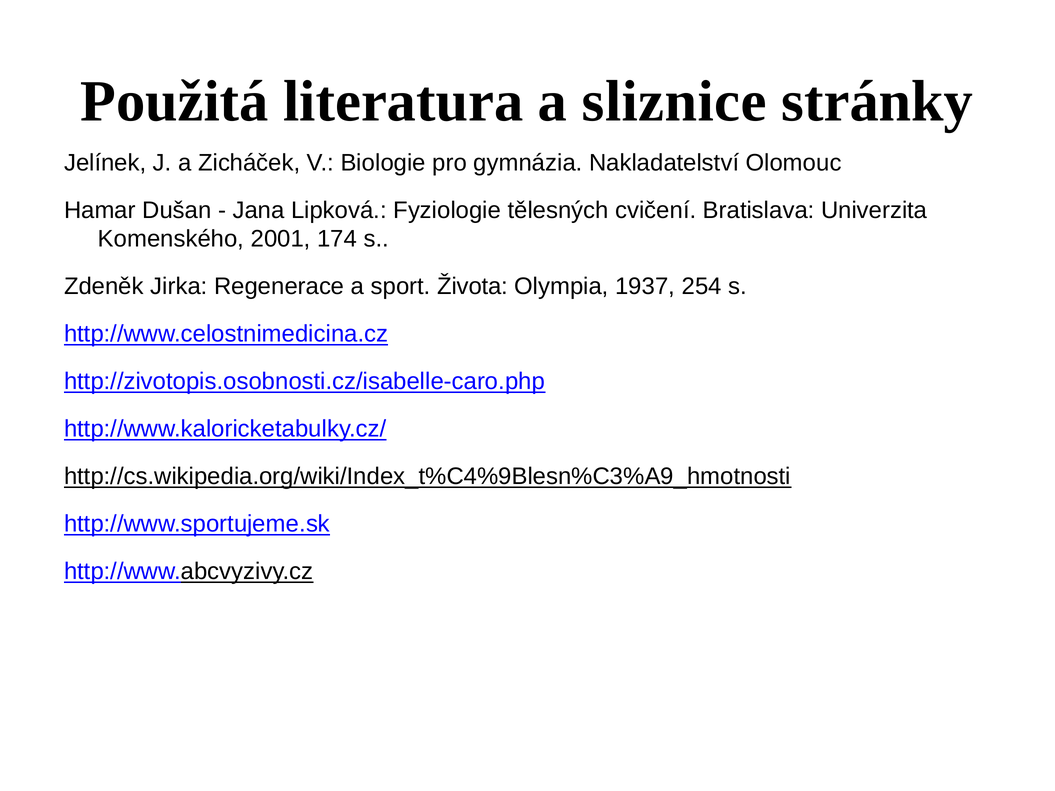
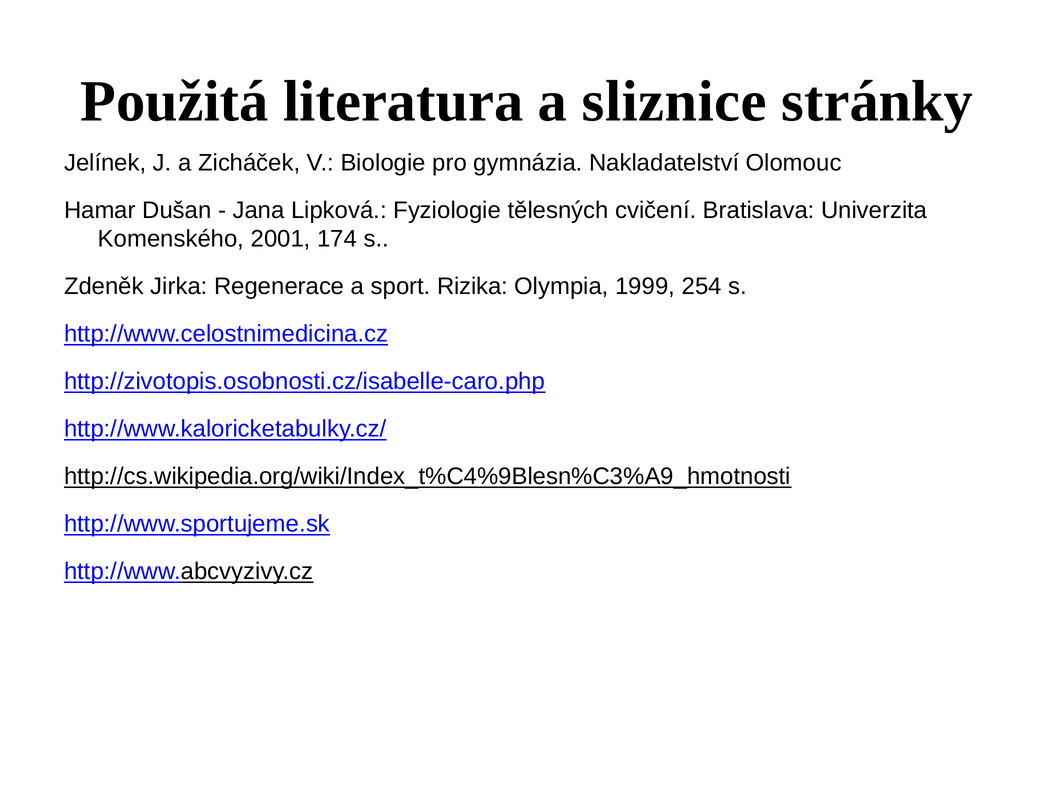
Života: Života -> Rizika (473, 287)
1937: 1937 -> 1999 (645, 287)
